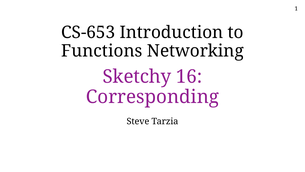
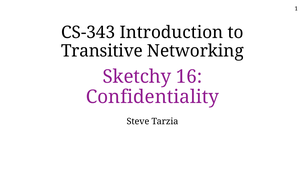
CS-653: CS-653 -> CS-343 (88, 32)
Functions: Functions -> Transitive (102, 51)
Corresponding: Corresponding -> Confidentiality (152, 97)
